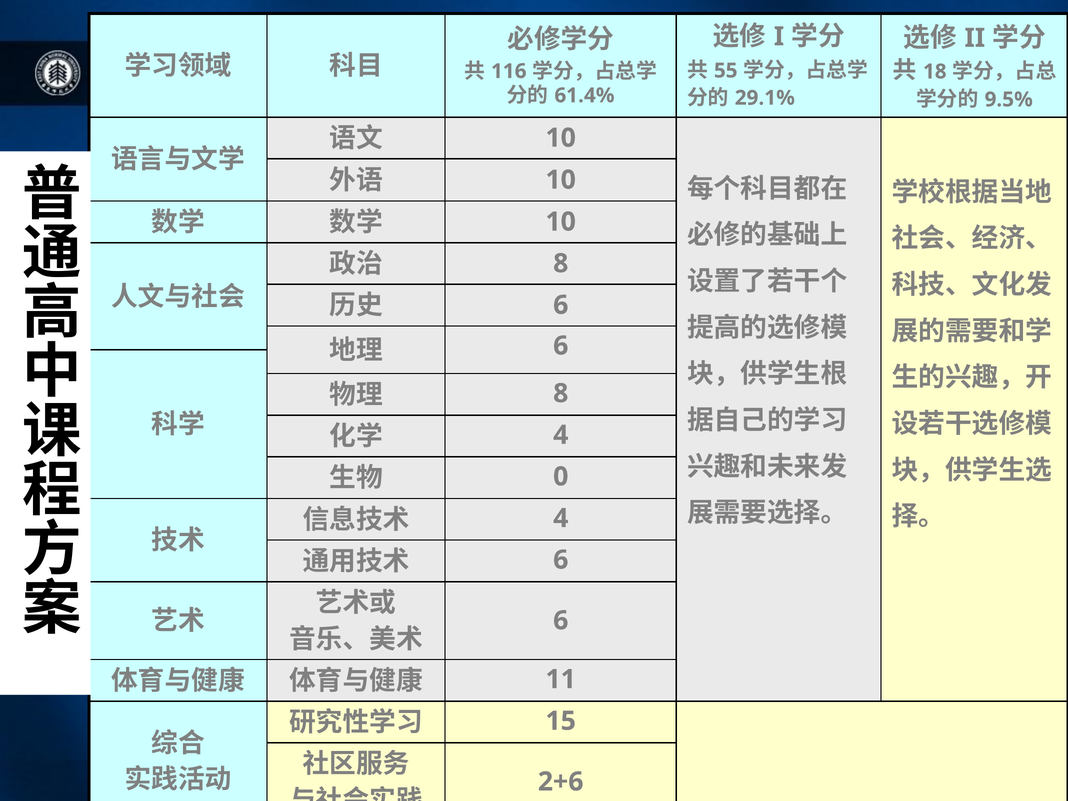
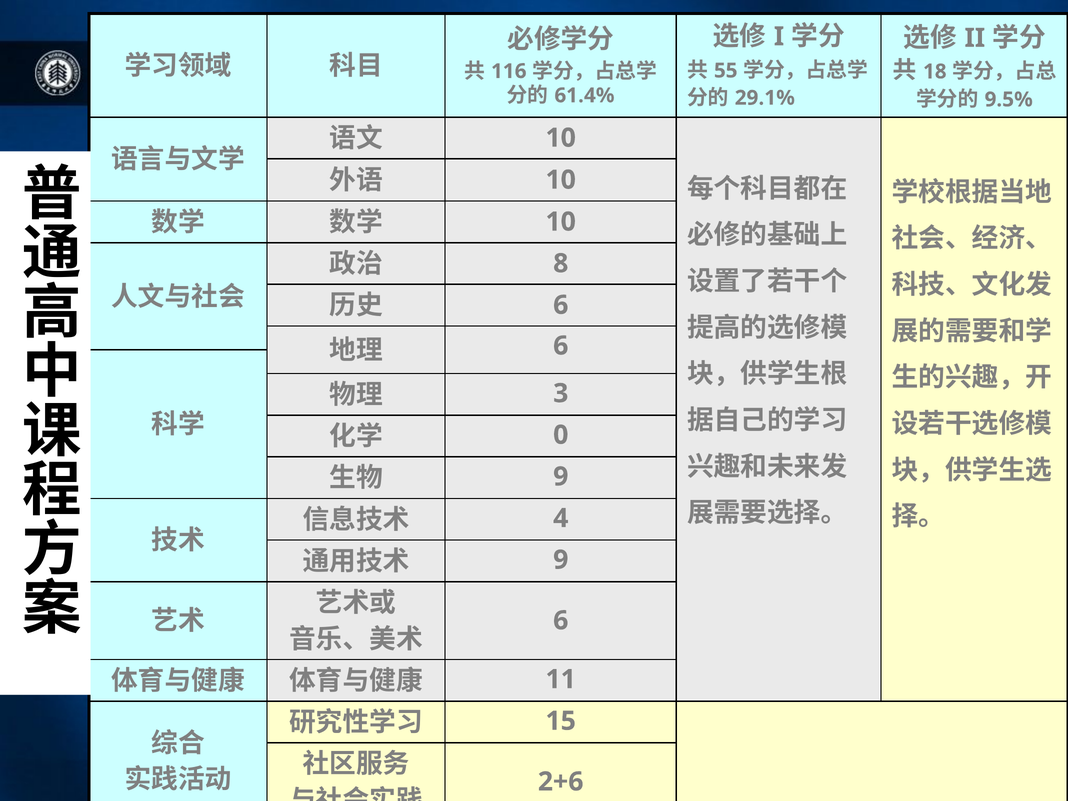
8: 8 -> 3 (561, 393)
4: 4 -> 0 (561, 435)
0: 0 -> 9 (561, 477)
6: 6 -> 9 (561, 560)
